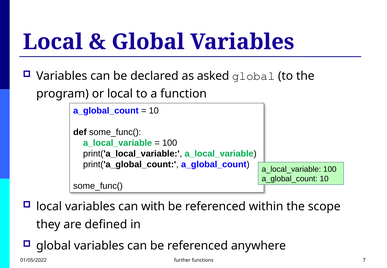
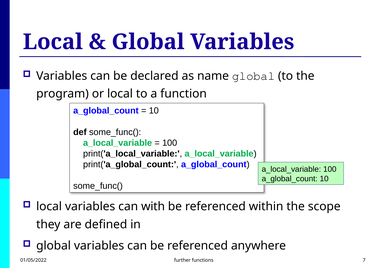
asked: asked -> name (213, 76)
